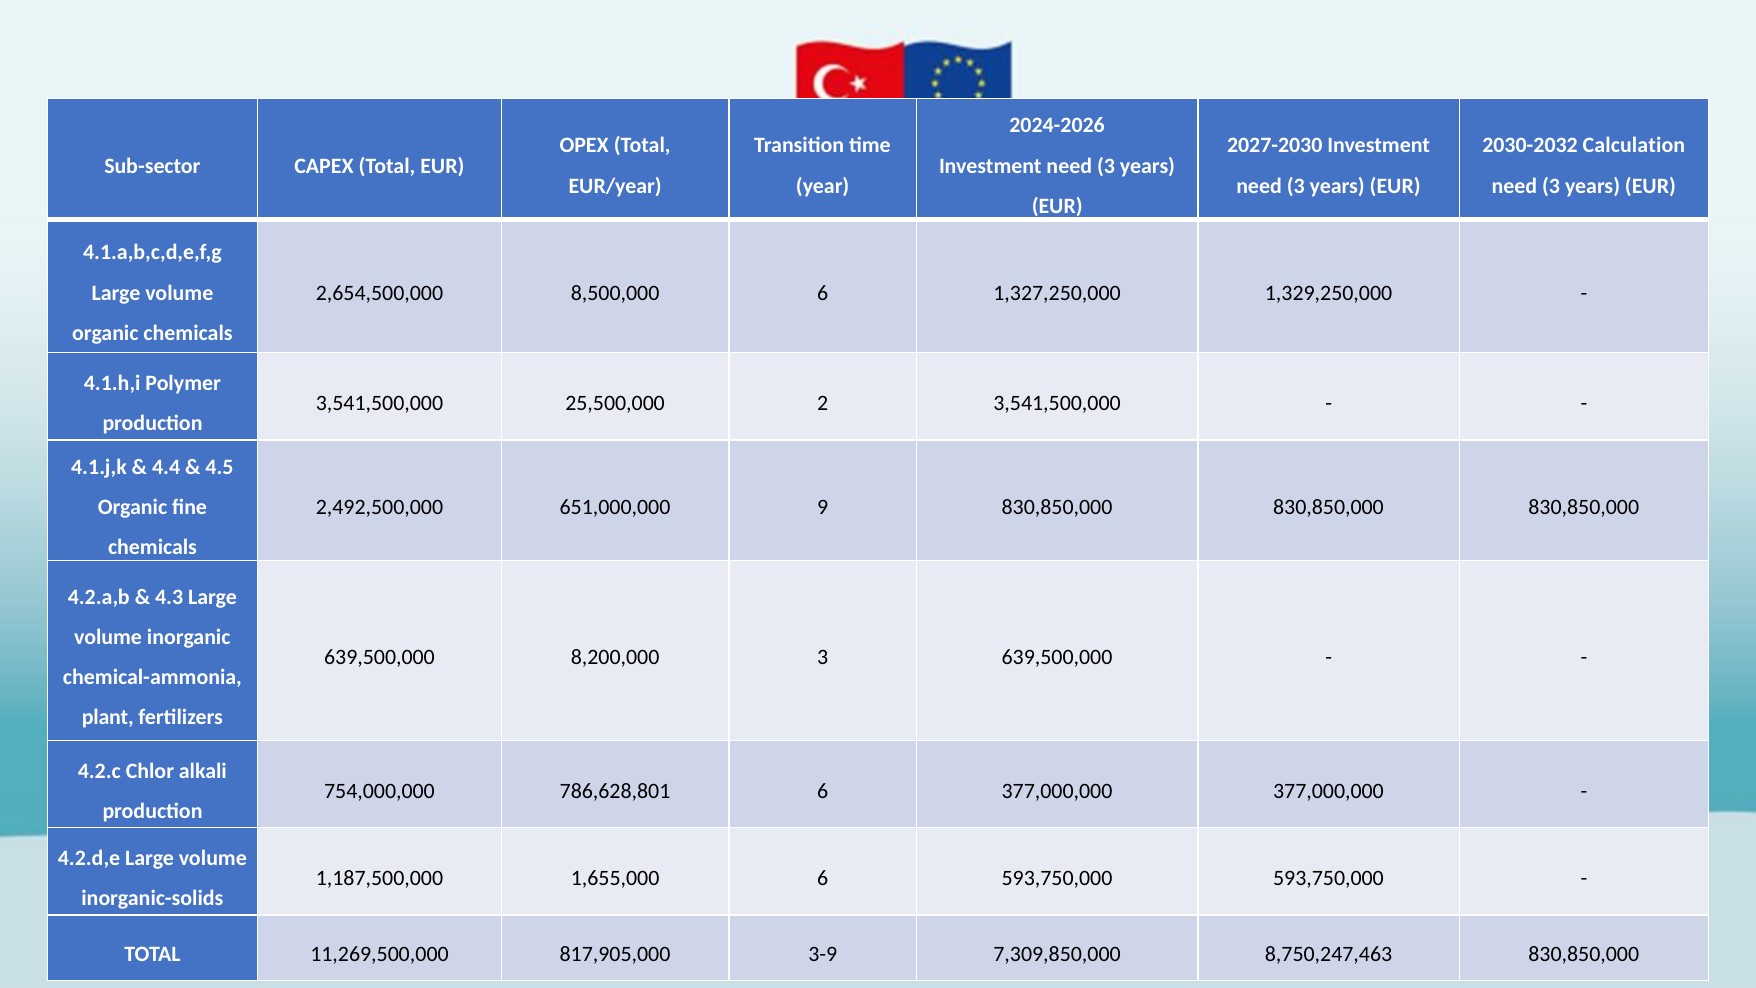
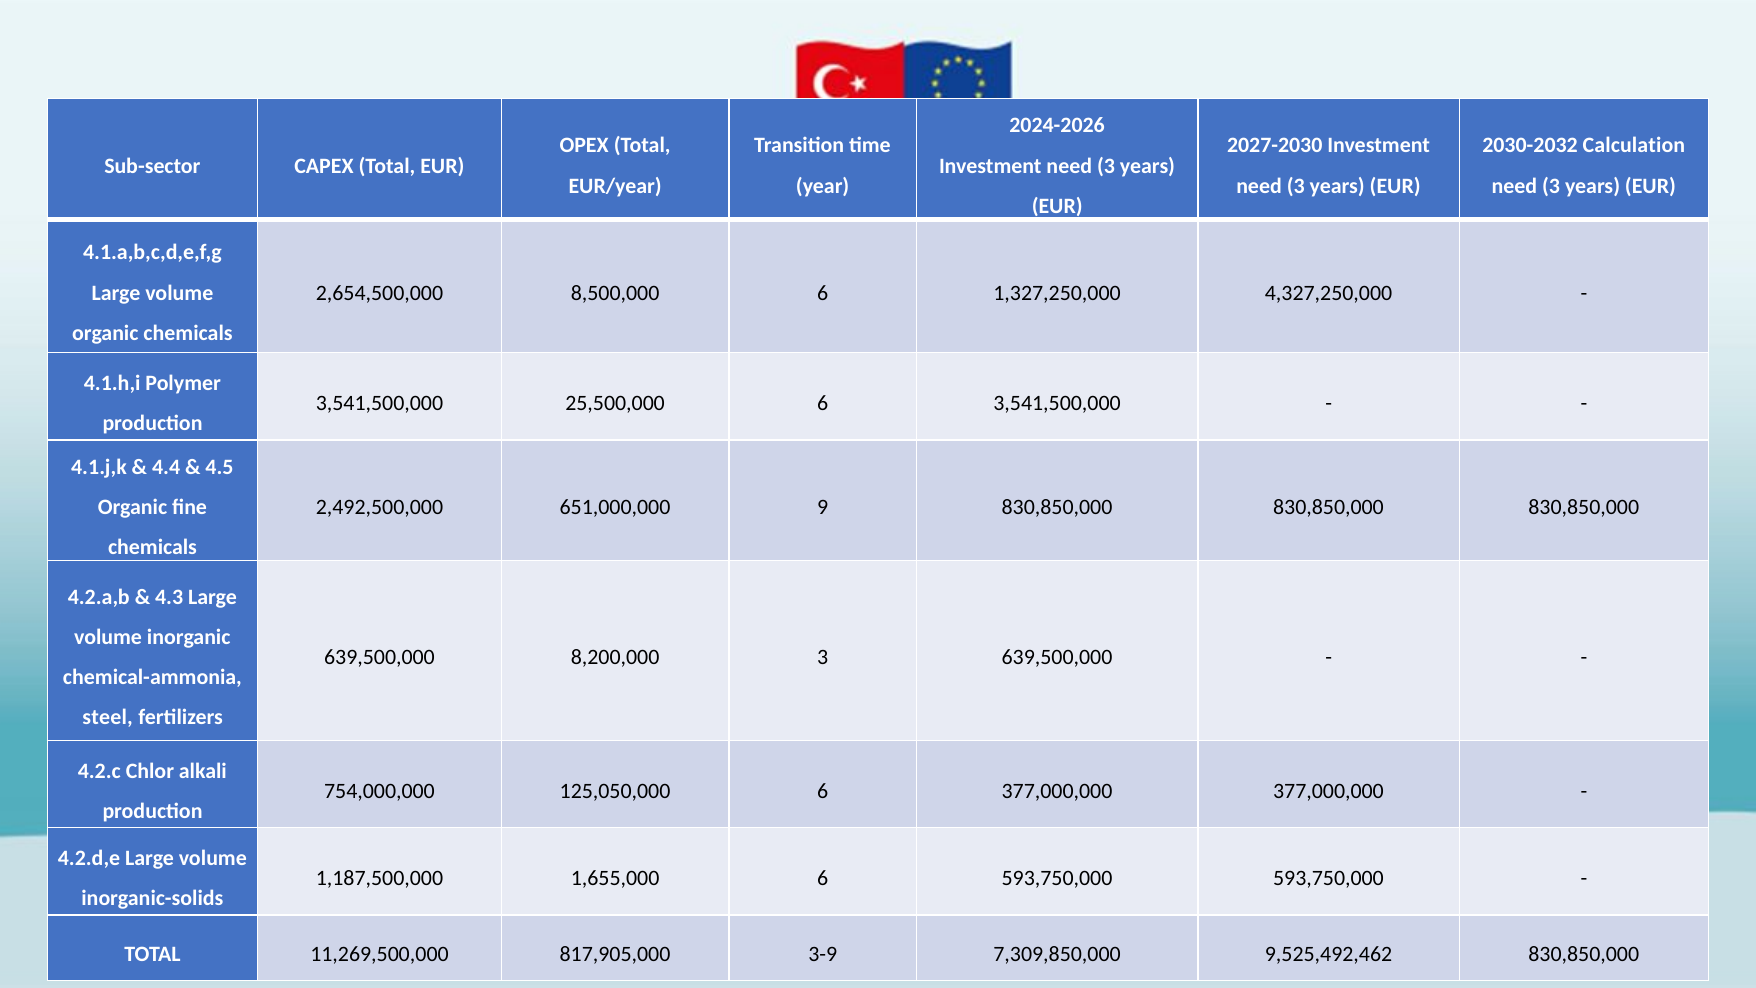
1,329,250,000: 1,329,250,000 -> 4,327,250,000 (1329, 293)
25,500,000 2: 2 -> 6 (823, 403)
plant: plant -> steel (108, 717)
786,628,801: 786,628,801 -> 125,050,000 (615, 791)
8,750,247,463: 8,750,247,463 -> 9,525,492,462 (1329, 954)
